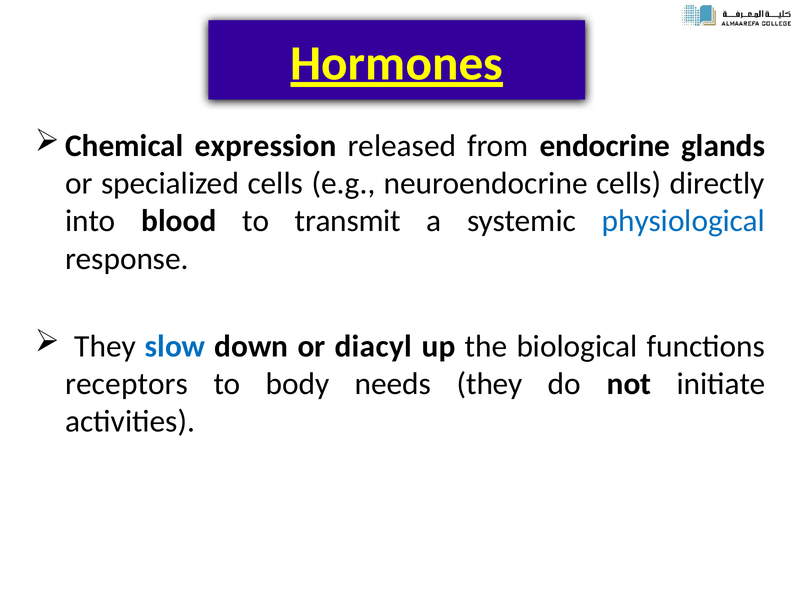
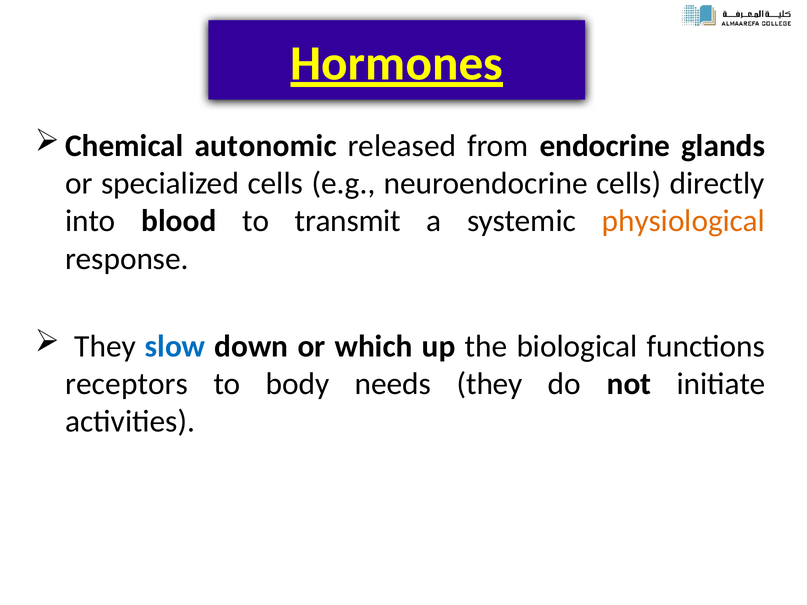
expression: expression -> autonomic (266, 146)
physiological colour: blue -> orange (683, 221)
diacyl: diacyl -> which (374, 347)
